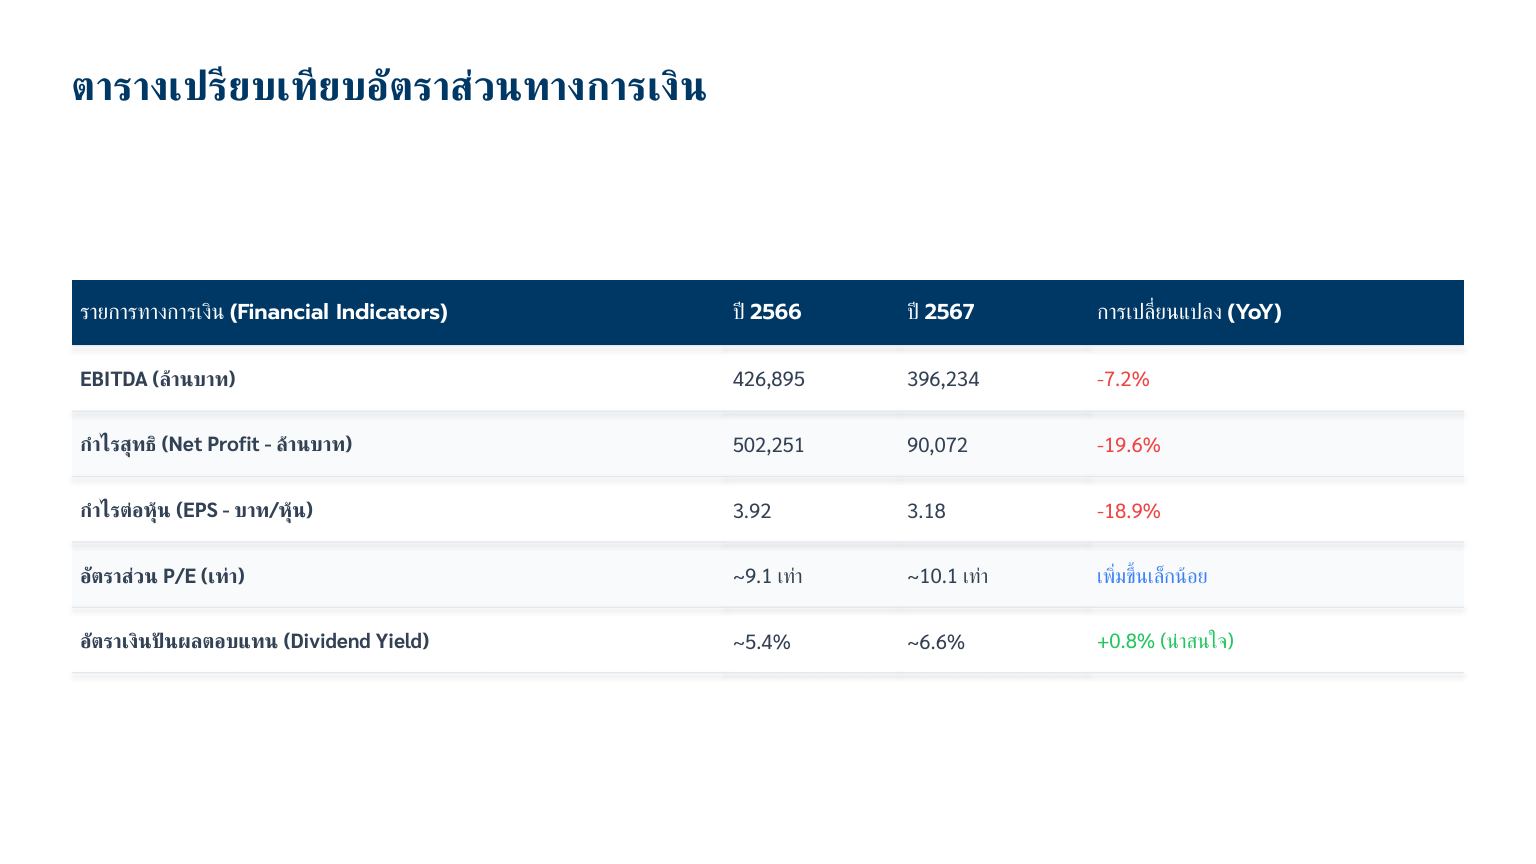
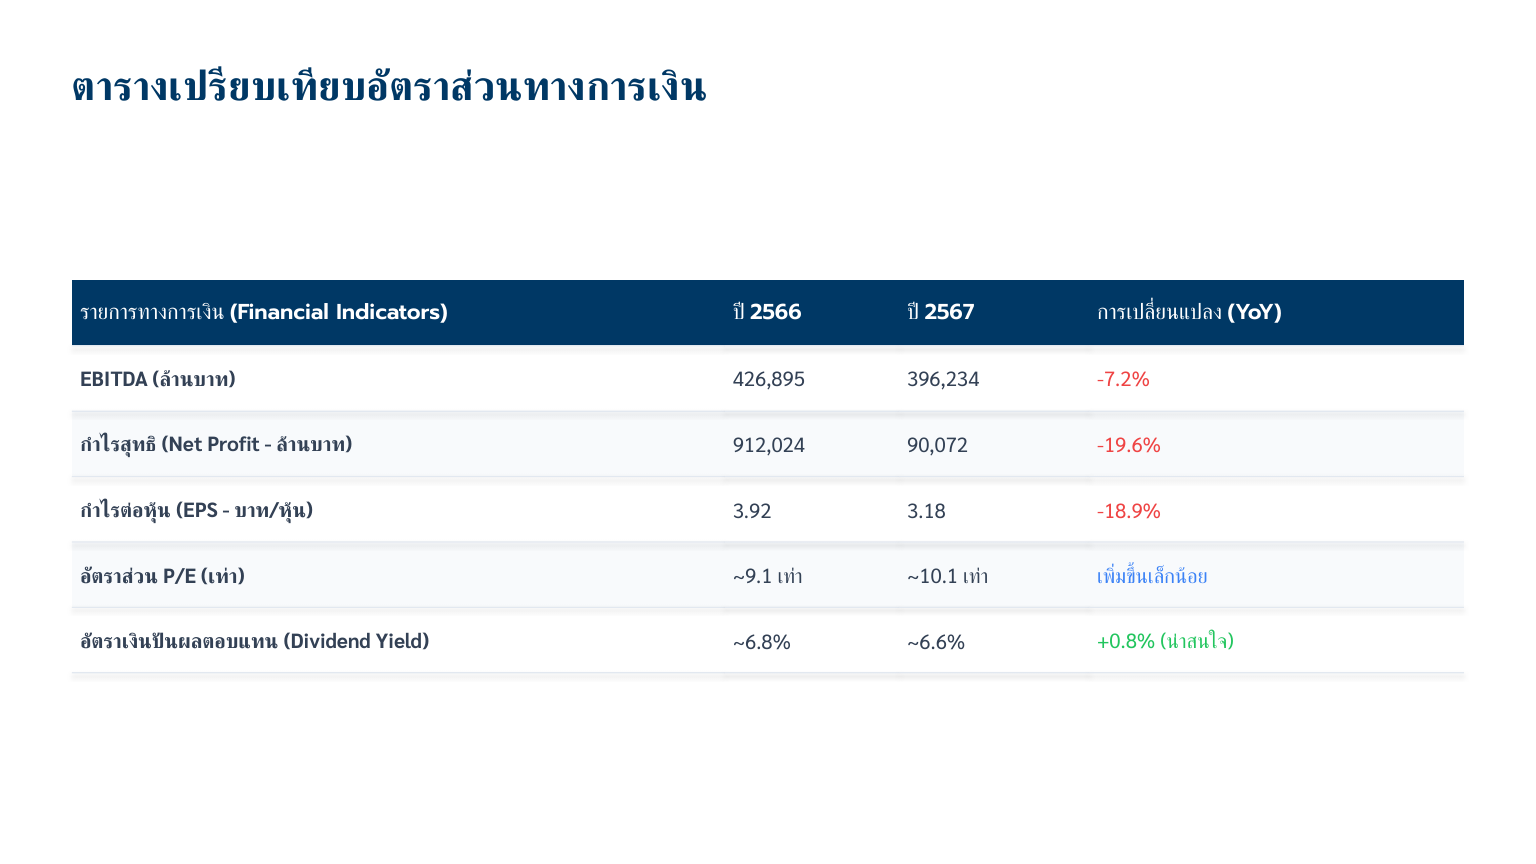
502,251: 502,251 -> 912,024 (769, 446)
~5.4%: ~5.4% -> ~6.8% (762, 643)
